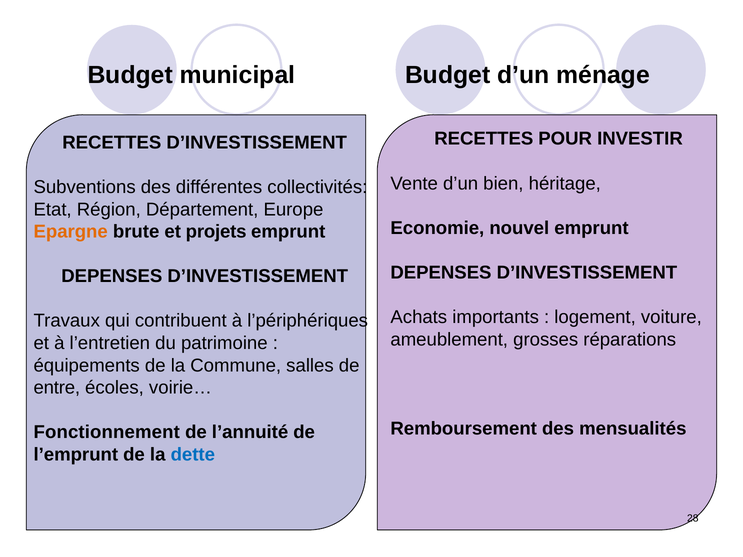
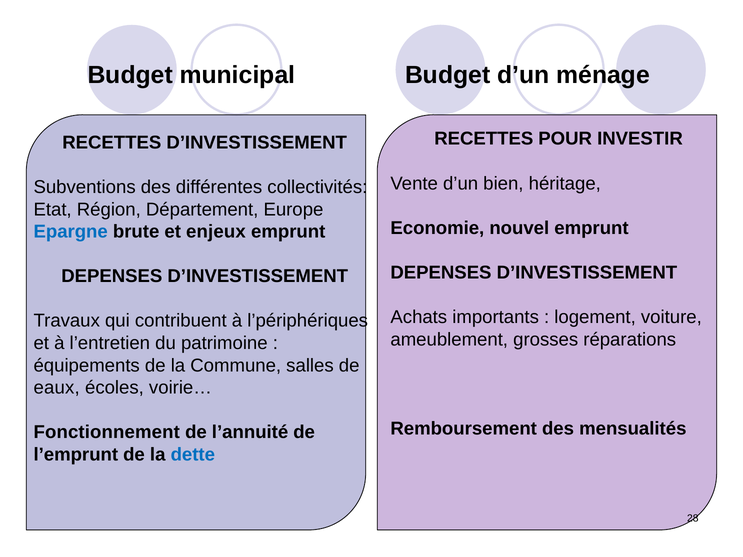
Epargne colour: orange -> blue (71, 232)
projets: projets -> enjeux (216, 232)
entre: entre -> eaux (57, 388)
